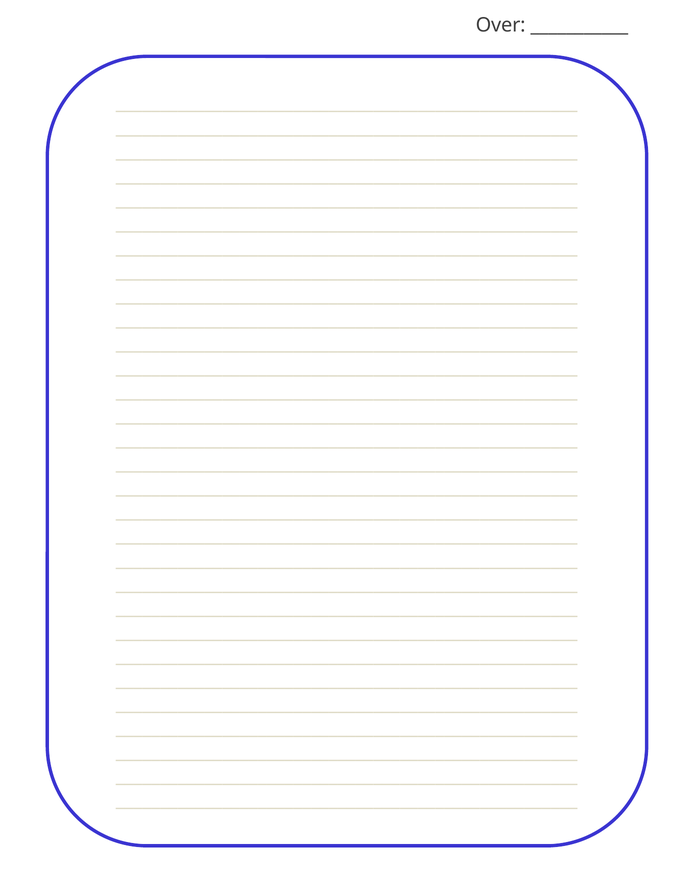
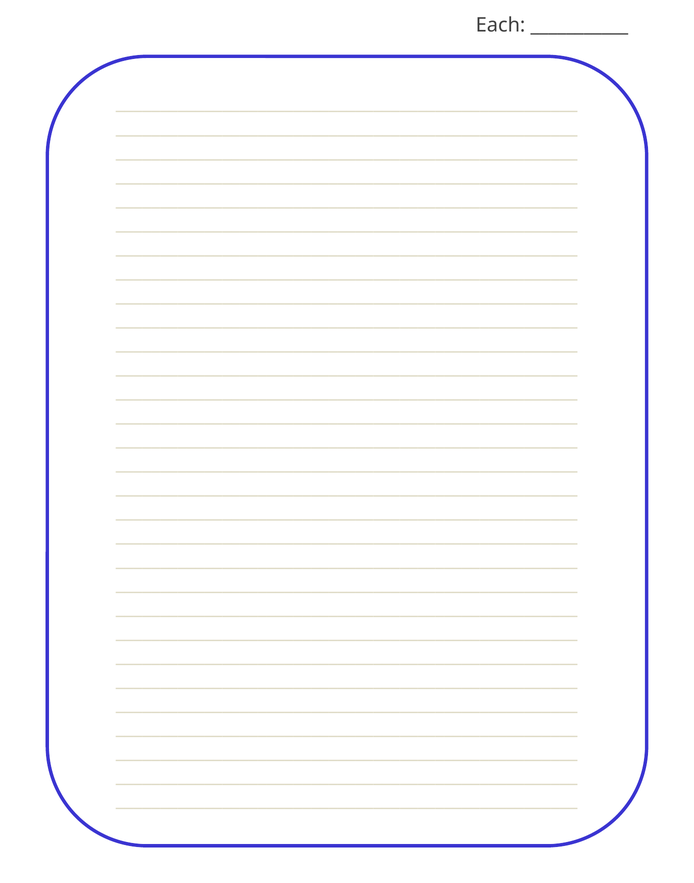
Over: Over -> Each (501, 25)
